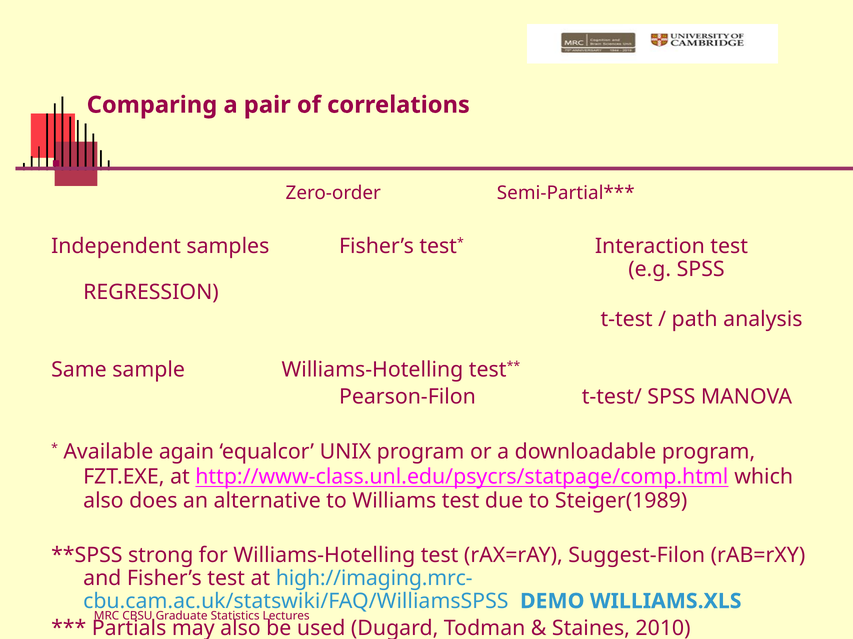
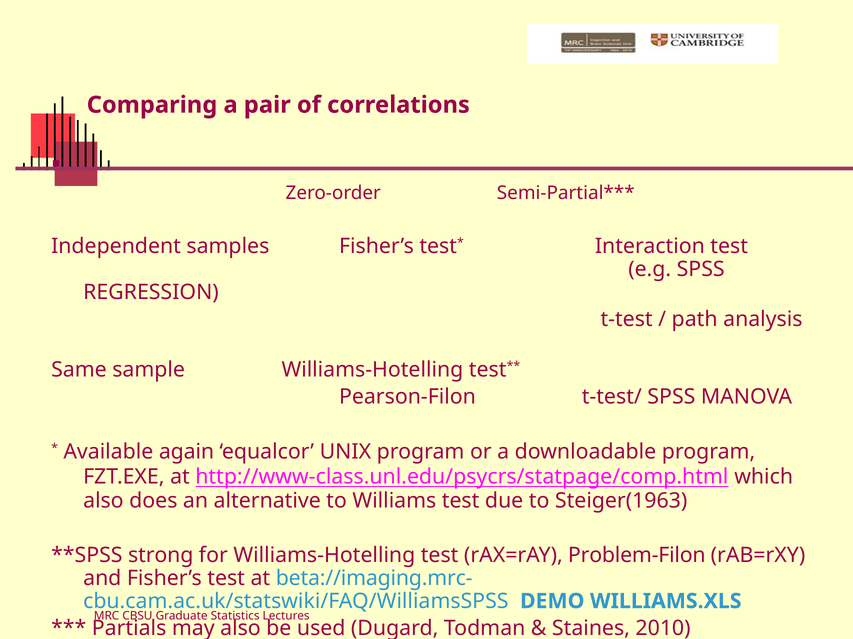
Steiger(1989: Steiger(1989 -> Steiger(1963 (621, 501)
Suggest-Filon: Suggest-Filon -> Problem-Filon (637, 556)
high://imaging.mrc-: high://imaging.mrc- -> beta://imaging.mrc- (374, 579)
